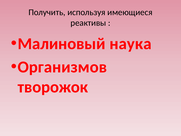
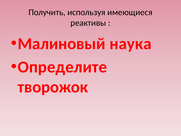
Организмов: Организмов -> Определите (62, 67)
